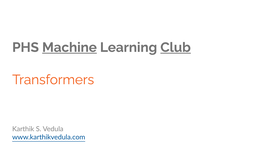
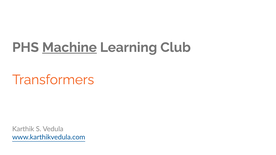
Club underline: present -> none (176, 47)
